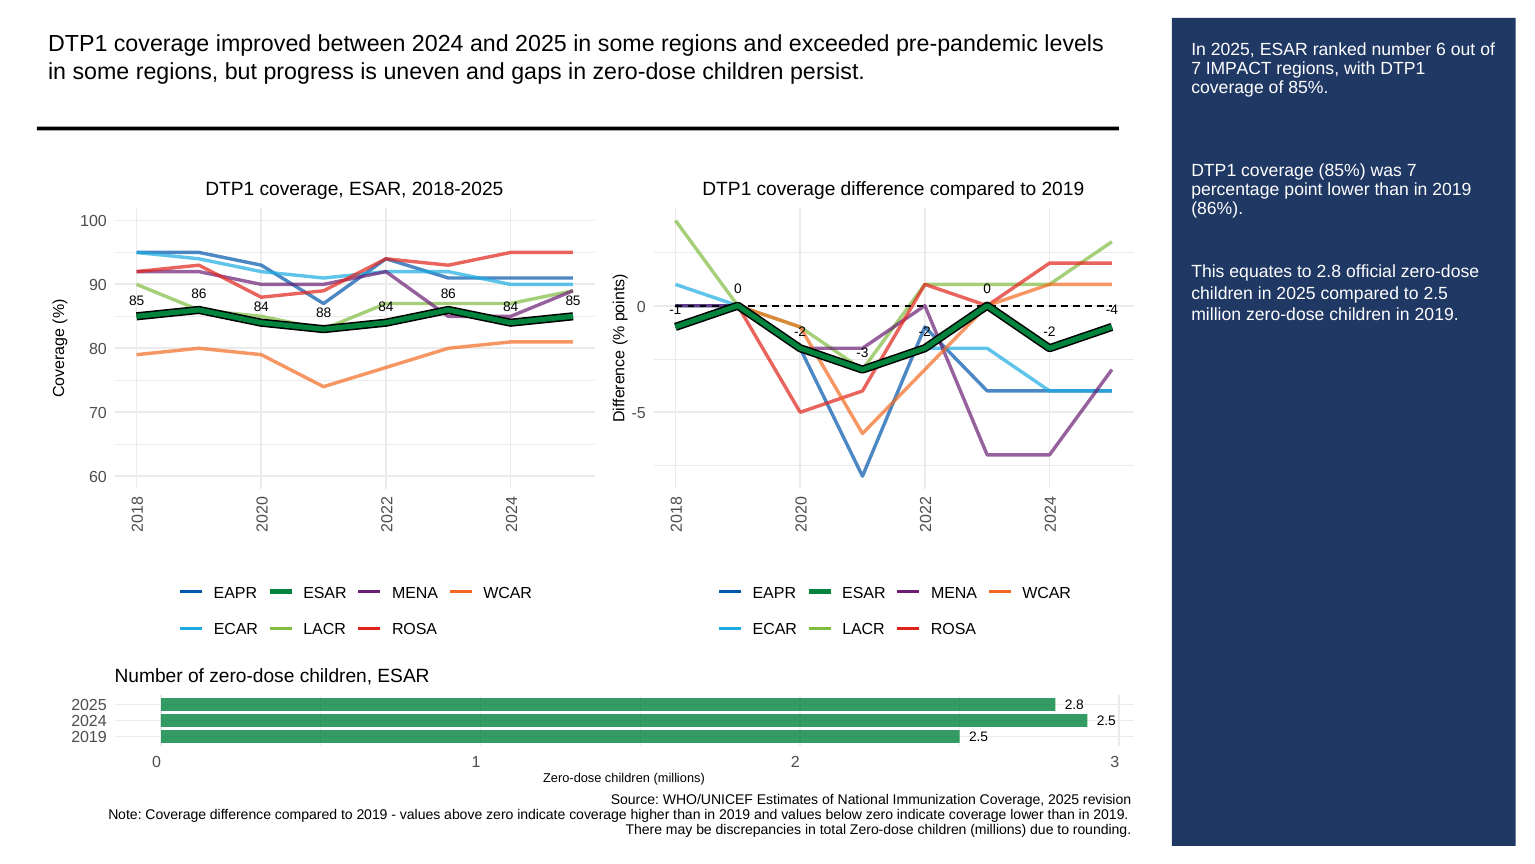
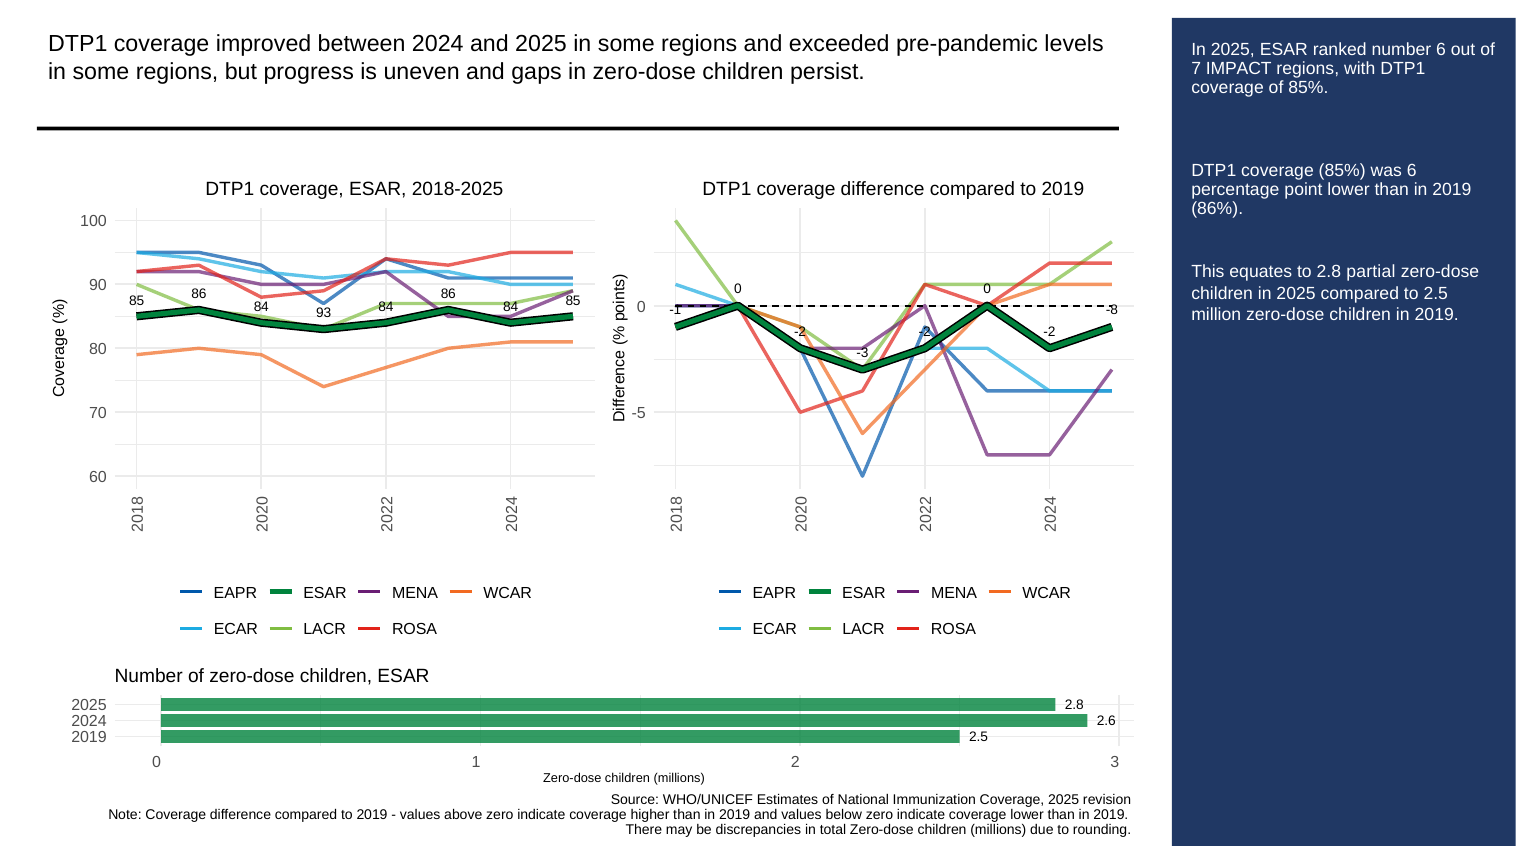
was 7: 7 -> 6 (1412, 171)
official: official -> partial (1371, 272)
88: 88 -> 93 (324, 313)
-4: -4 -> -8 (1112, 310)
2.5: 2.5 -> 2.6 (1106, 721)
